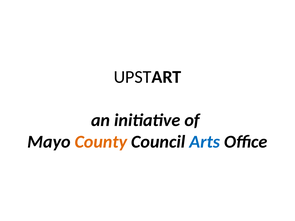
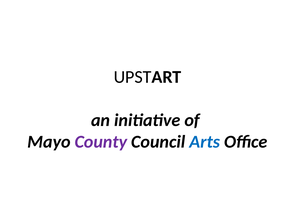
County colour: orange -> purple (101, 142)
